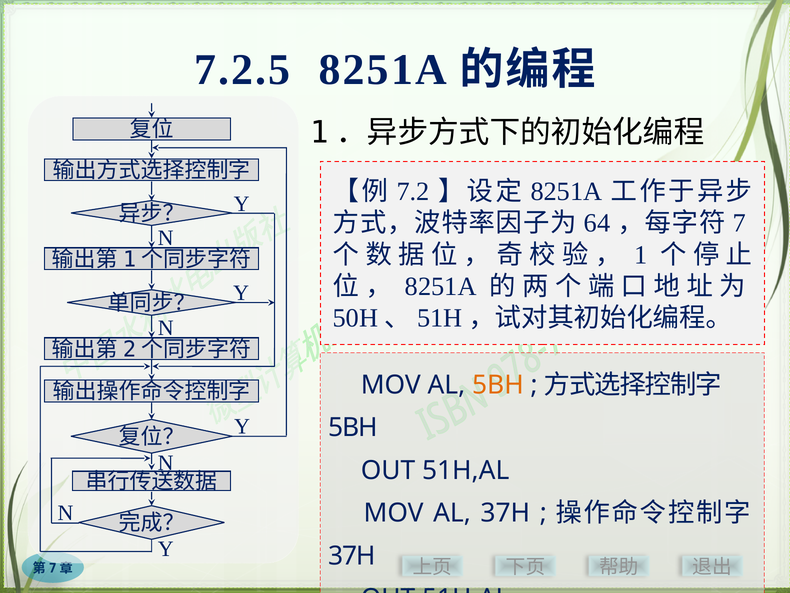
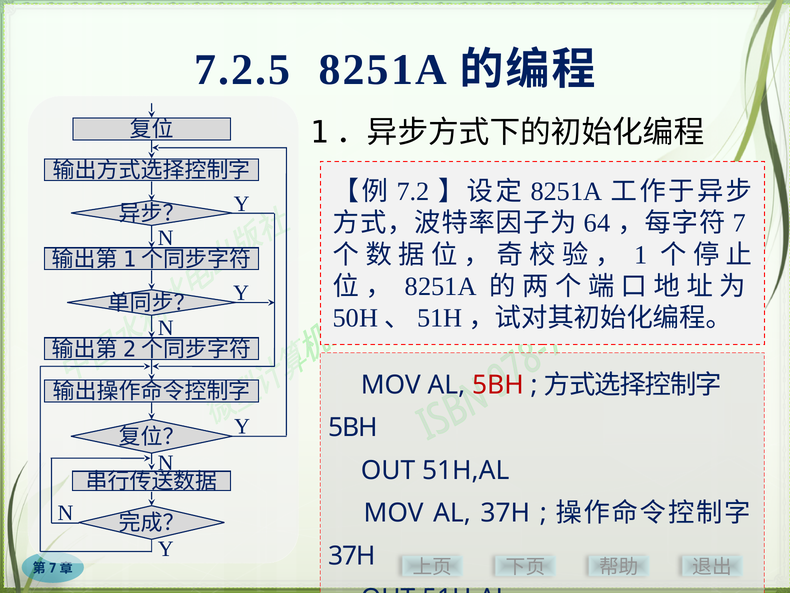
5BH colour: orange -> red (498, 385)
